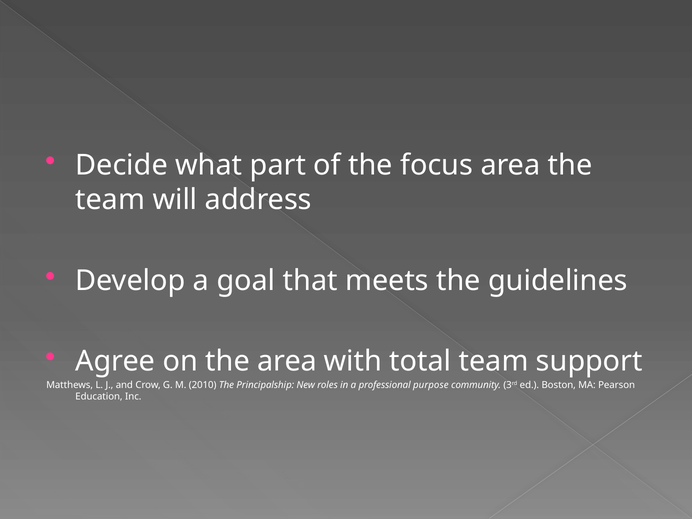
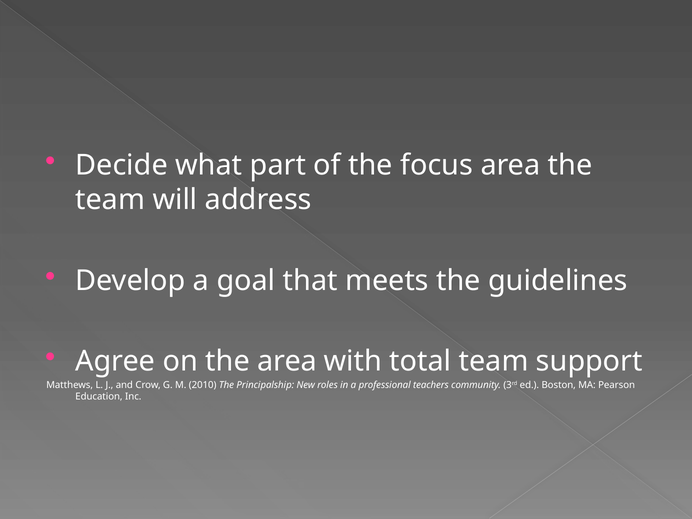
purpose: purpose -> teachers (431, 385)
